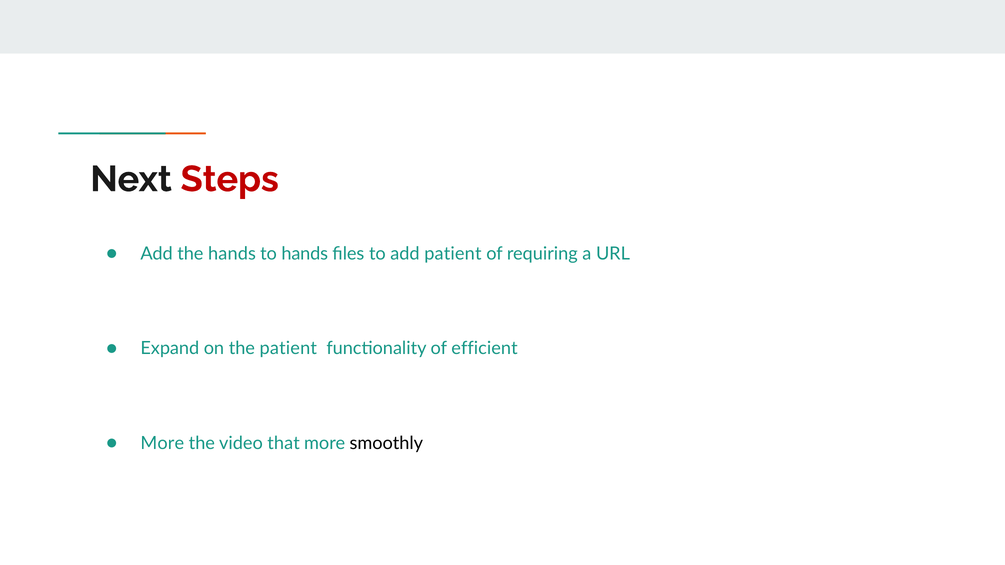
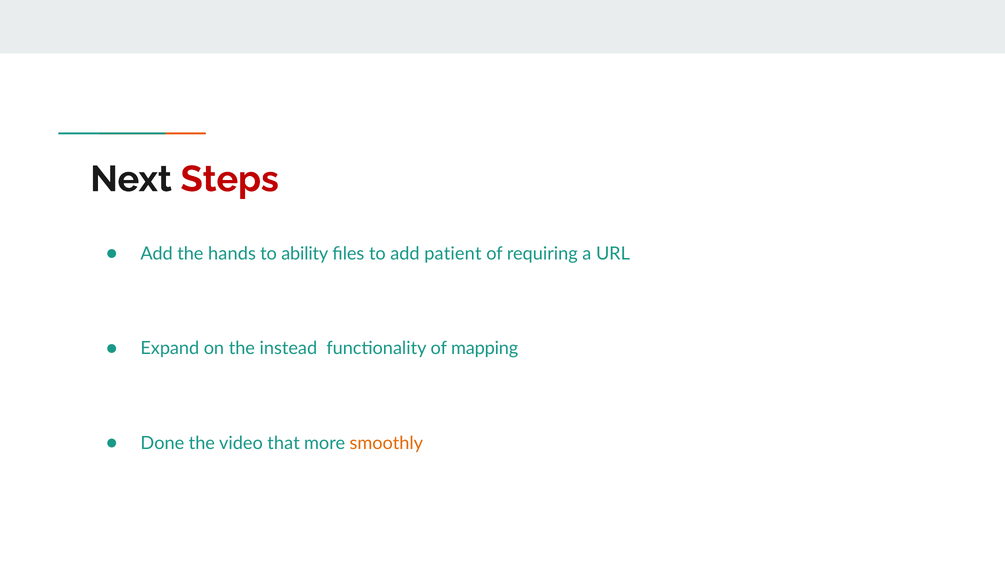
to hands: hands -> ability (305, 254)
the patient: patient -> instead (288, 349)
efficient: efficient -> mapping (485, 349)
More: More -> Done (162, 443)
smoothly colour: black -> orange (386, 443)
